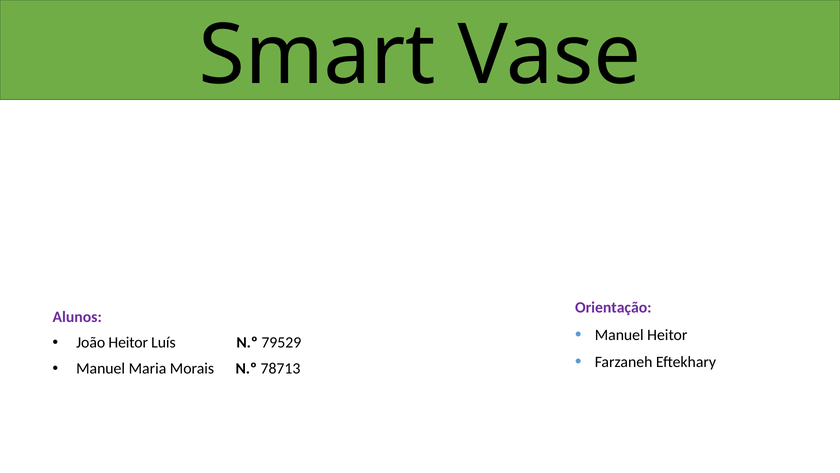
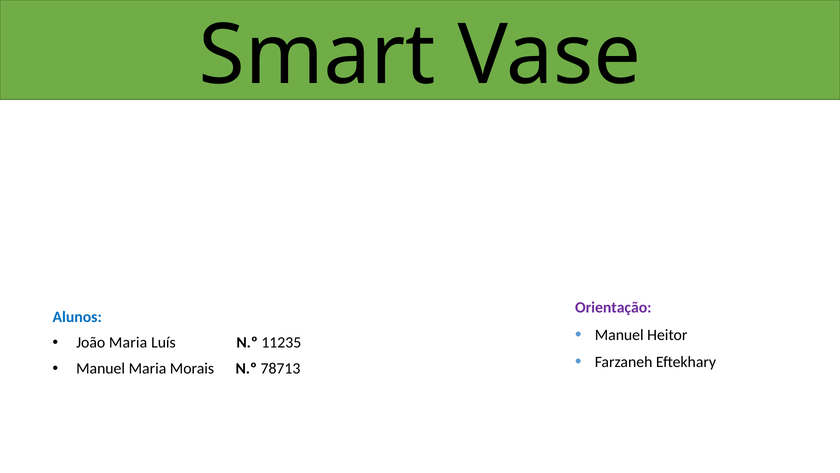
Alunos colour: purple -> blue (77, 317)
João Heitor: Heitor -> Maria (128, 342)
79529: 79529 -> 11235 (281, 342)
